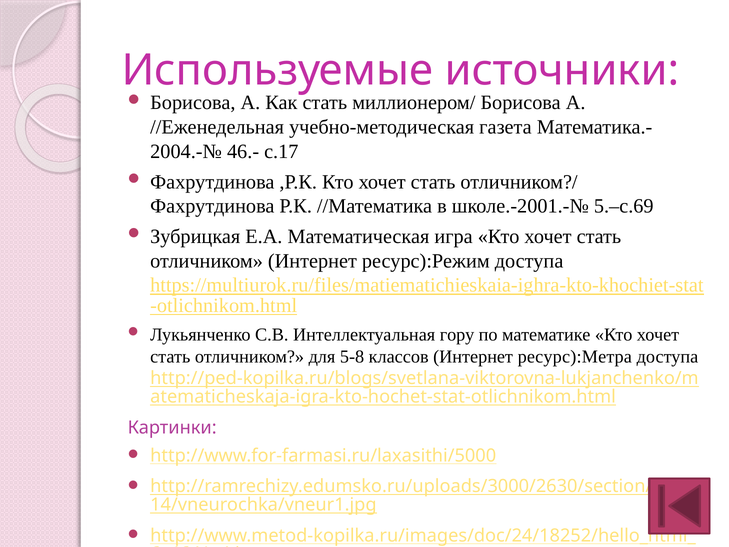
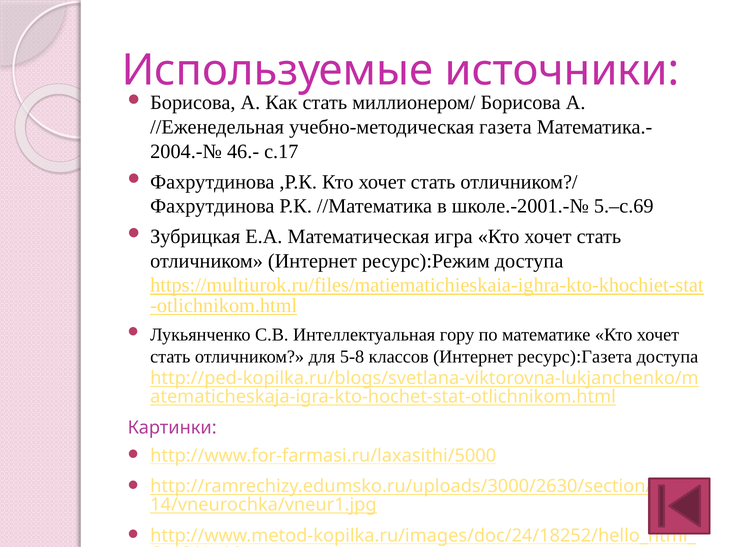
ресурс):Метра: ресурс):Метра -> ресурс):Газета (575, 356)
